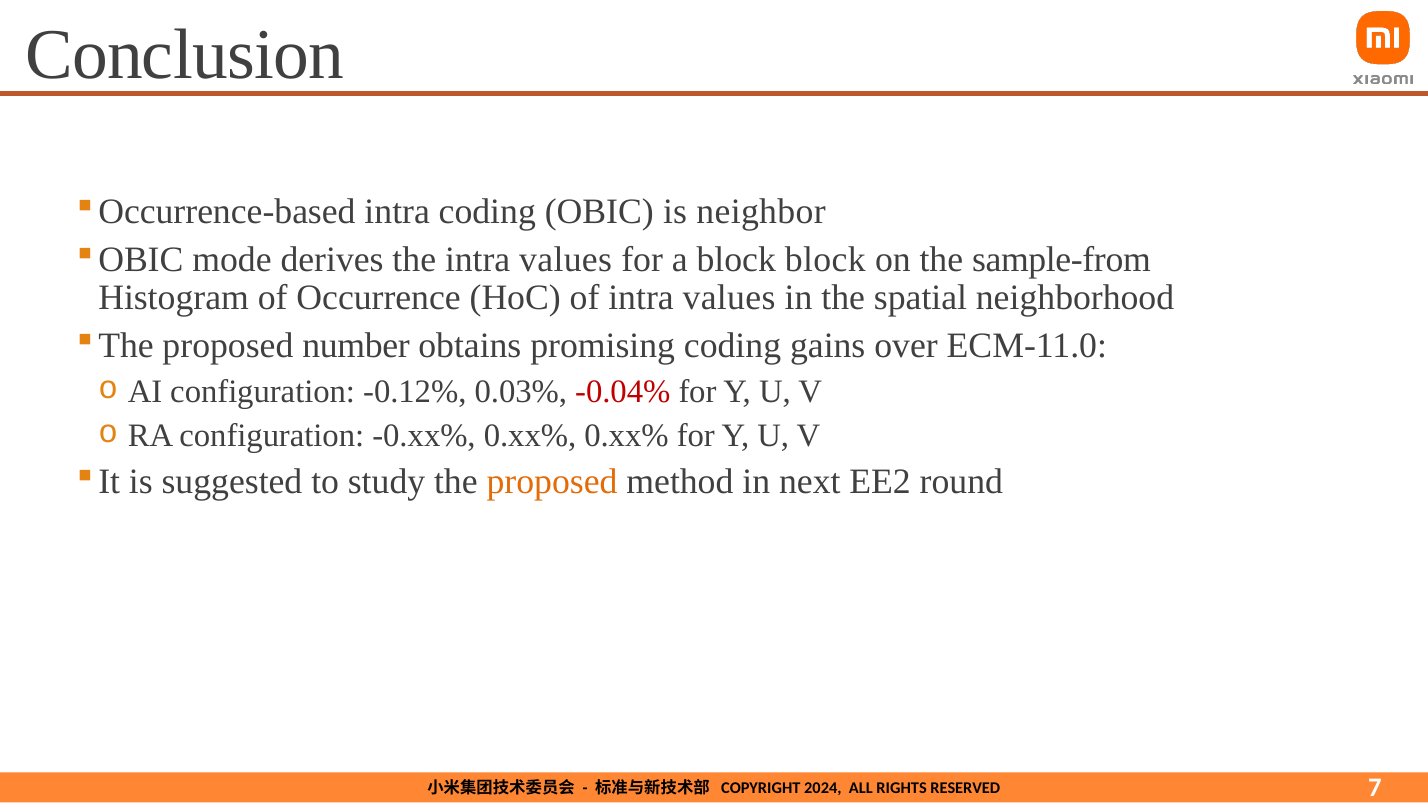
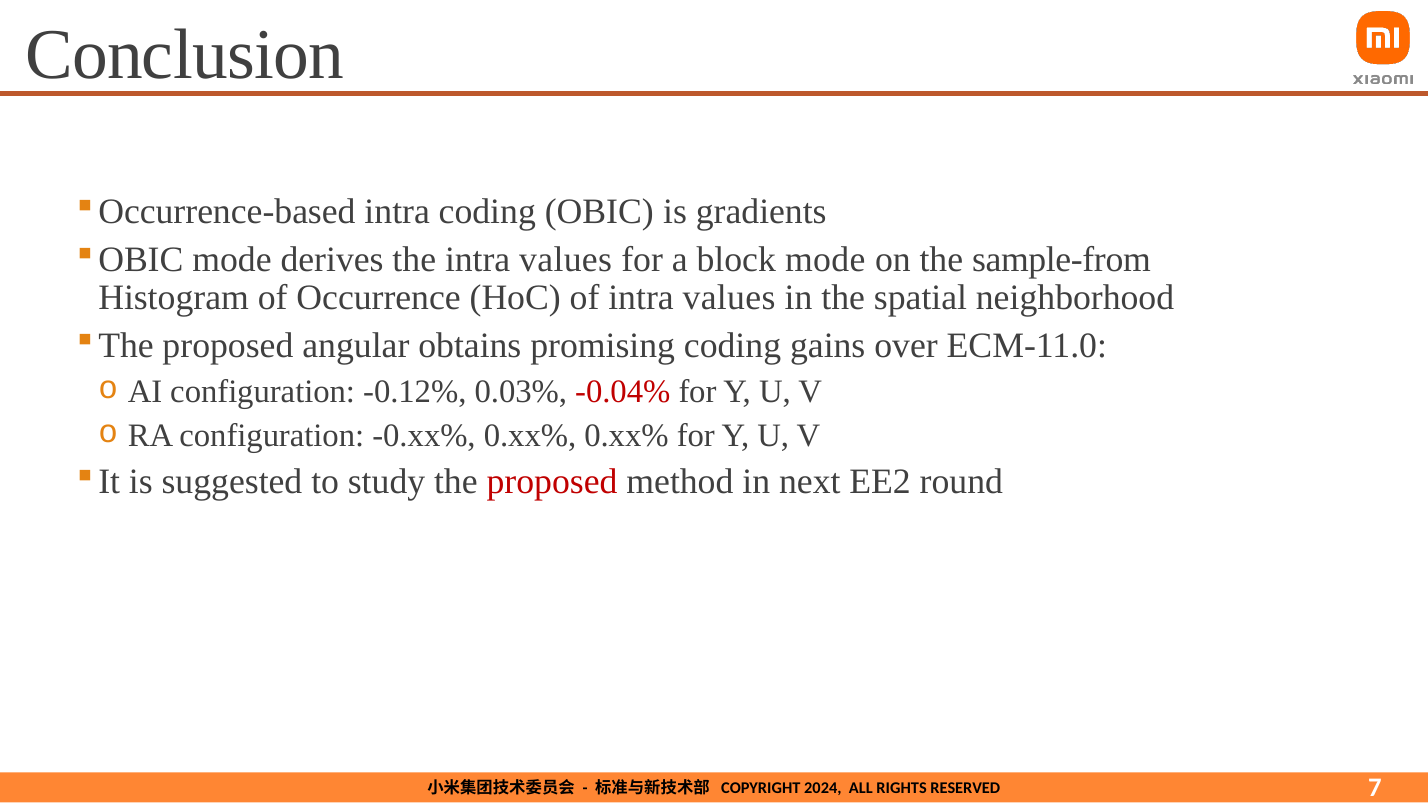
neighbor: neighbor -> gradients (761, 212)
block block: block -> mode (825, 260)
number: number -> angular (356, 346)
proposed colour: orange -> red (552, 482)
